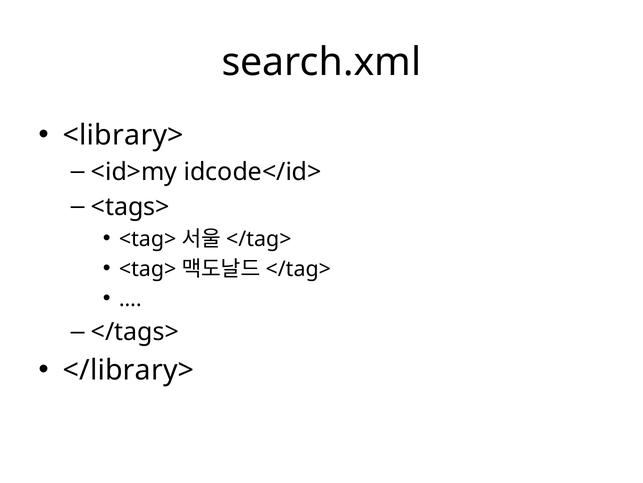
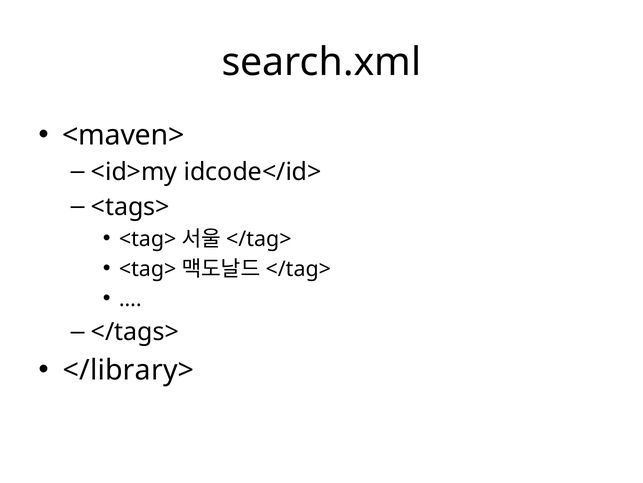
<library>: <library> -> <maven> (123, 135)
